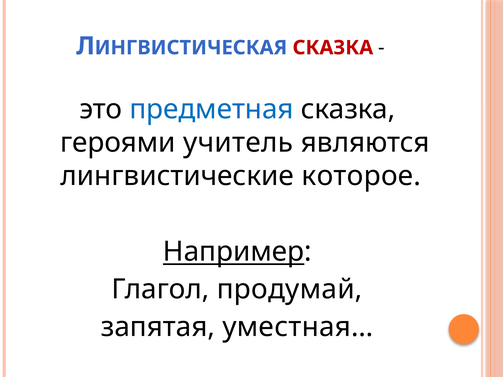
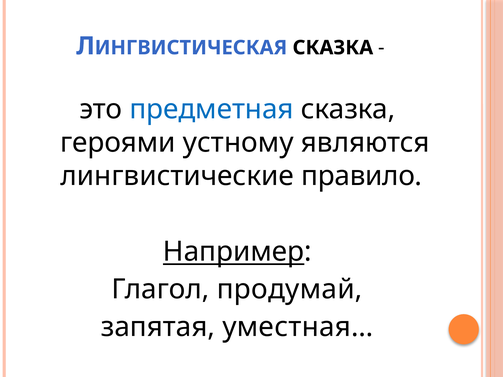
СКАЗКА colour: red -> black (333, 48)
учитель: учитель -> устному (238, 143)
которое: которое -> правило (362, 176)
